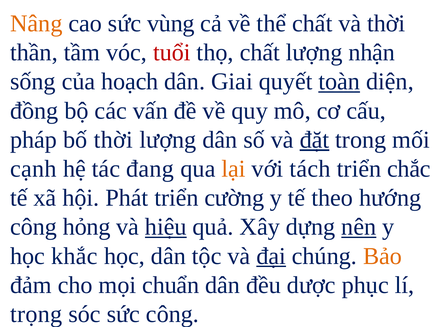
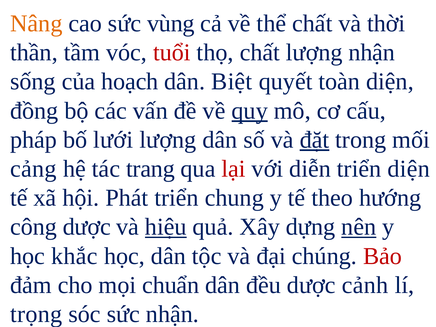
Giai: Giai -> Biệt (232, 82)
toàn underline: present -> none (339, 82)
quy underline: none -> present (250, 111)
bố thời: thời -> lưới (113, 140)
cạnh: cạnh -> cảng (33, 169)
đang: đang -> trang (150, 169)
lại colour: orange -> red (234, 169)
tách: tách -> diễn (310, 169)
triển chắc: chắc -> diện (409, 169)
cường: cường -> chung (234, 198)
công hỏng: hỏng -> dược (87, 227)
đại underline: present -> none (271, 256)
Bảo colour: orange -> red (382, 256)
phục: phục -> cảnh (365, 285)
sức công: công -> nhận (173, 314)
